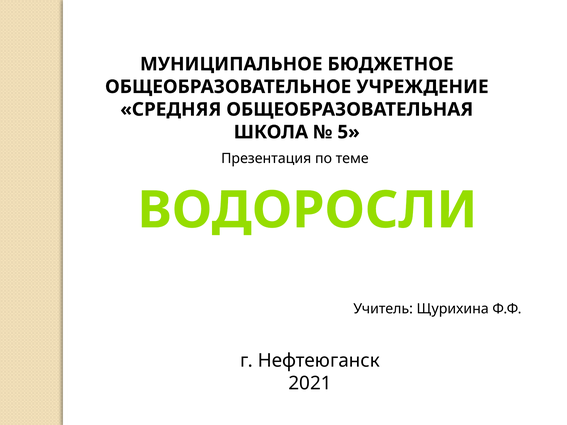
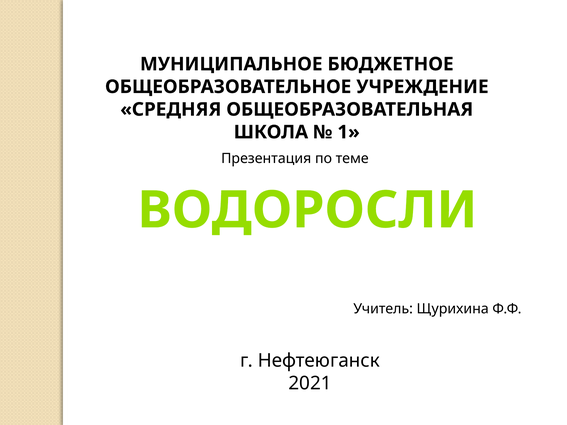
5: 5 -> 1 (349, 132)
